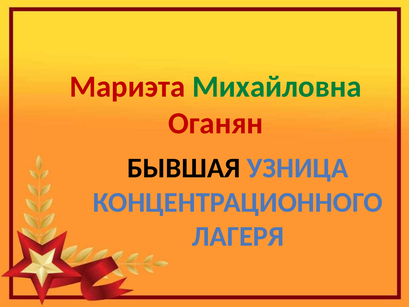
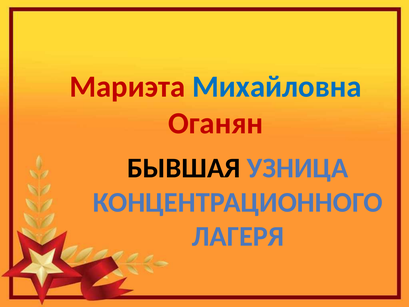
Михайловна colour: green -> blue (277, 86)
